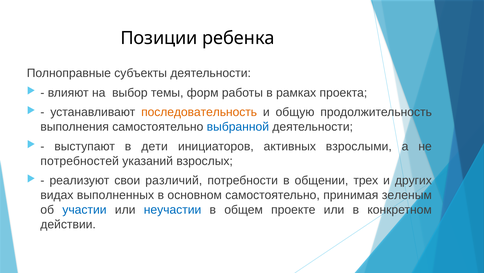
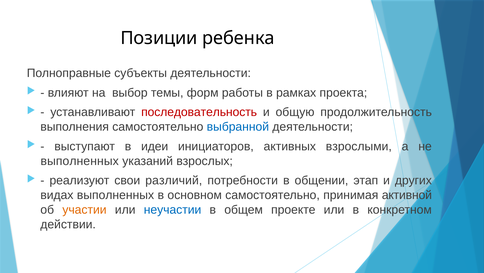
последовательность colour: orange -> red (199, 112)
дети: дети -> идеи (155, 146)
потребностей: потребностей -> выполненных (80, 161)
трех: трех -> этап (366, 180)
зеленым: зеленым -> активной (407, 195)
участии colour: blue -> orange (84, 209)
